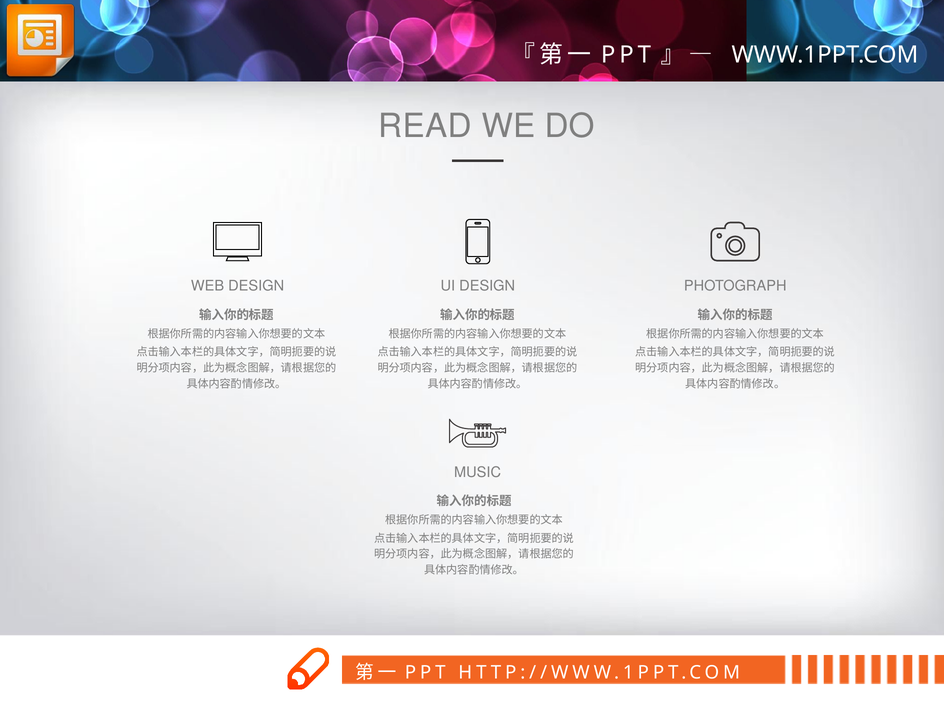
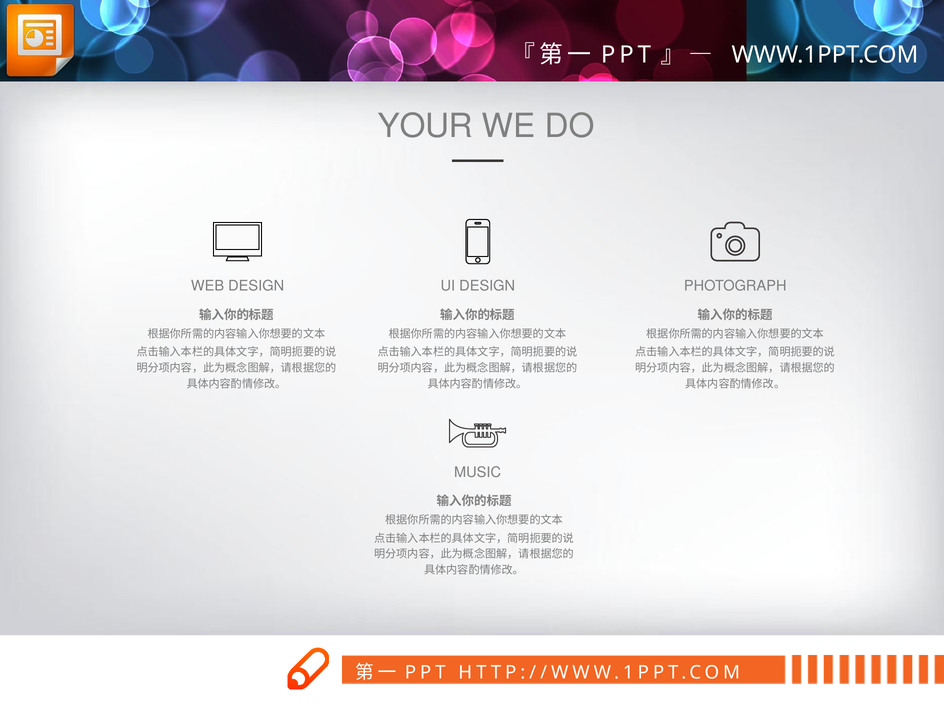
READ: READ -> YOUR (425, 126)
